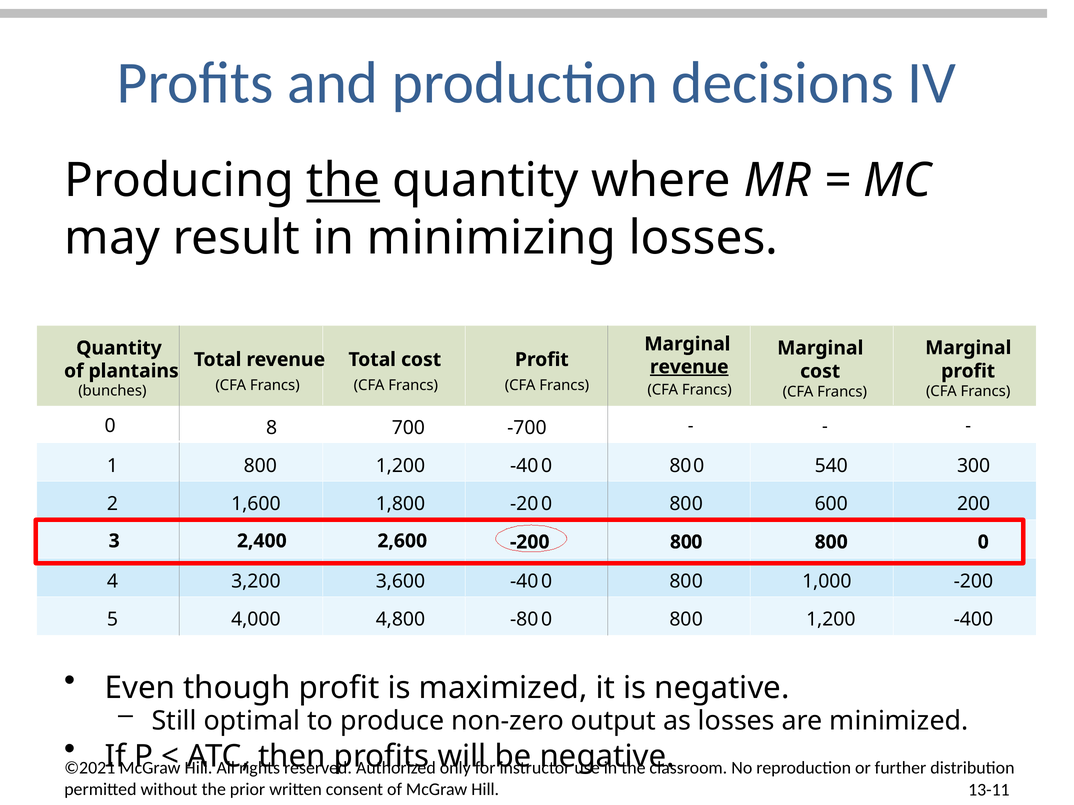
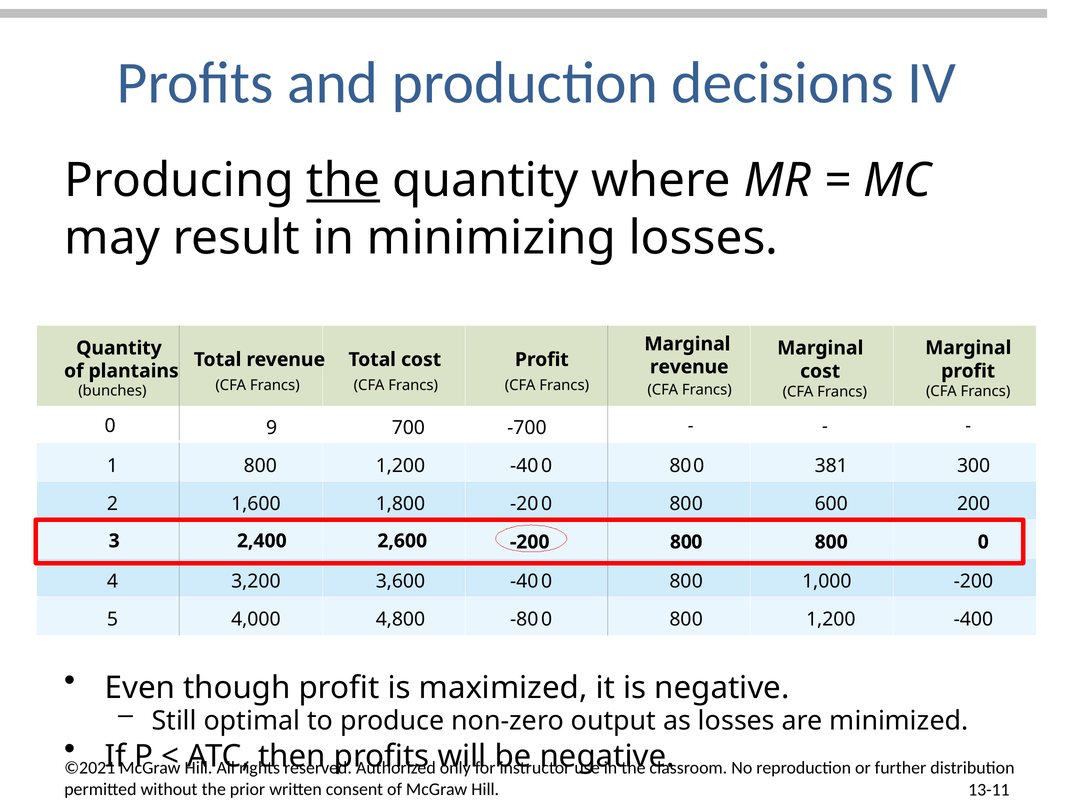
revenue underline: present -> none (689, 367)
8: 8 -> 9 (272, 428)
540: 540 -> 381 (831, 466)
